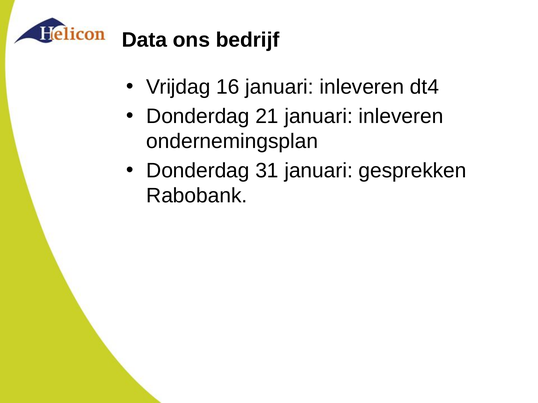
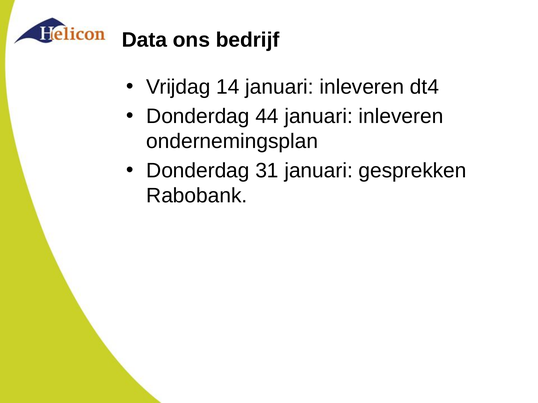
16: 16 -> 14 (228, 87)
21: 21 -> 44 (267, 116)
